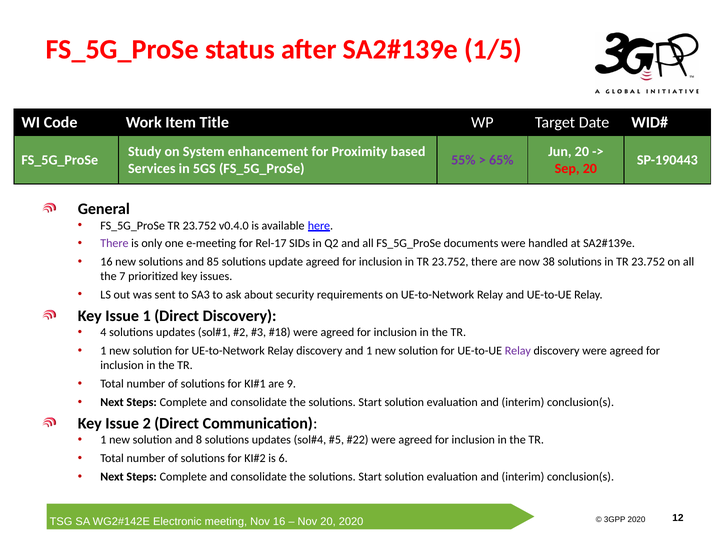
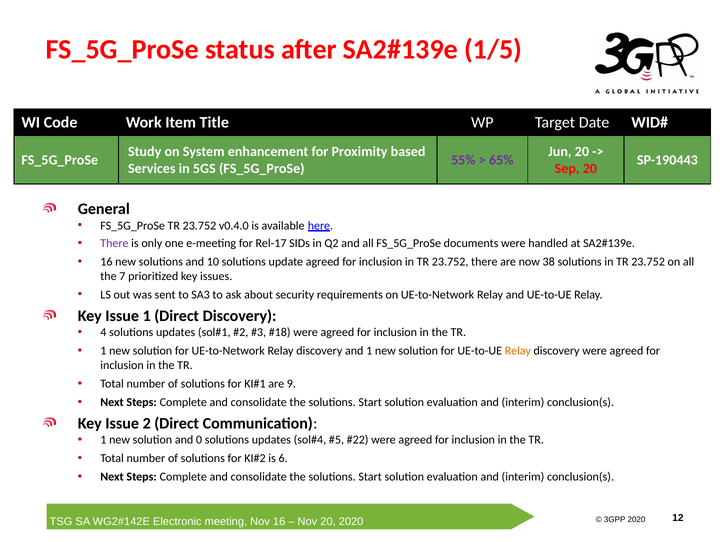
85: 85 -> 10 (213, 262)
Relay colour: purple -> orange (518, 351)
8: 8 -> 0 (199, 440)
